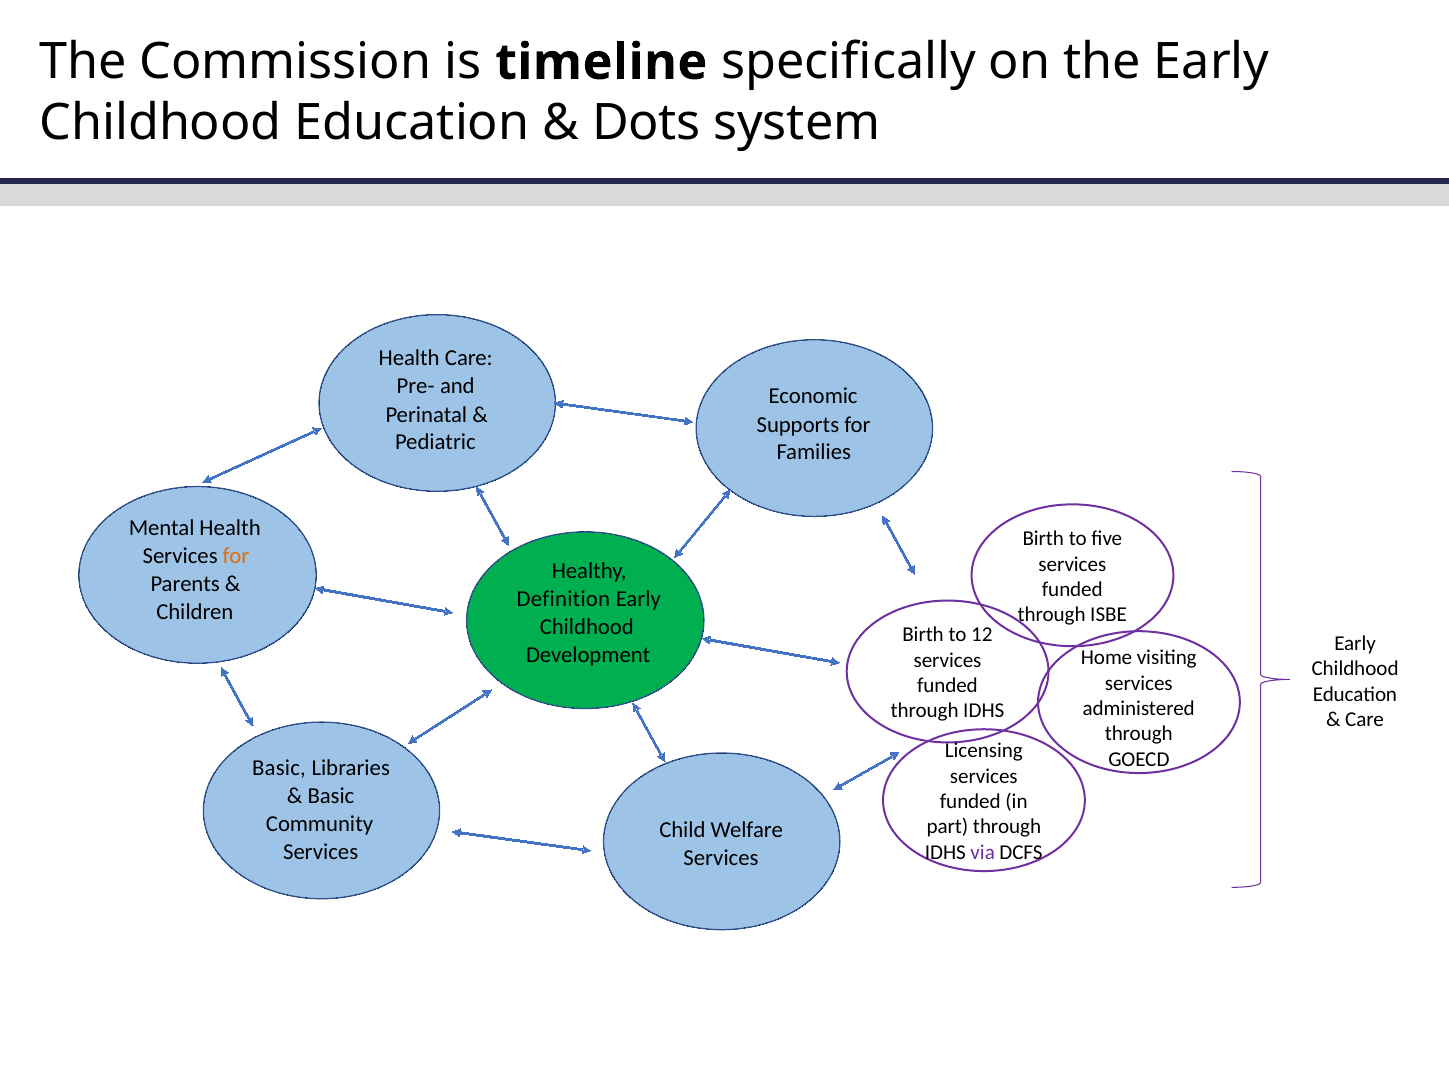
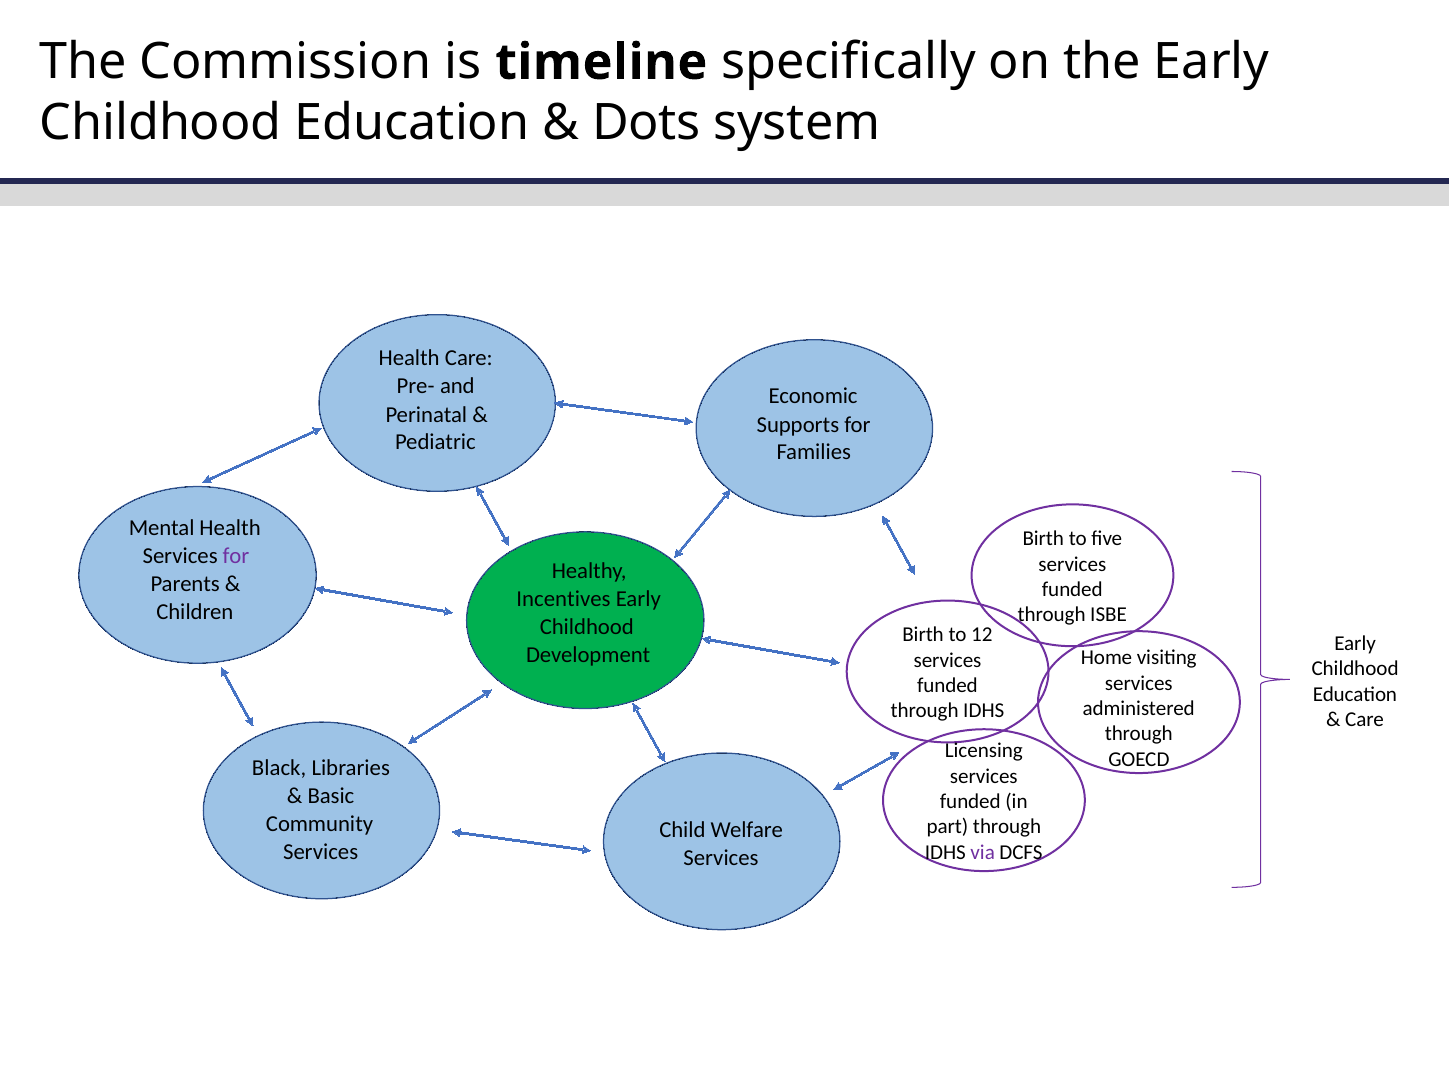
for colour: orange -> purple (236, 555)
Definition: Definition -> Incentives (564, 599)
Basic: Basic -> Black (279, 768)
